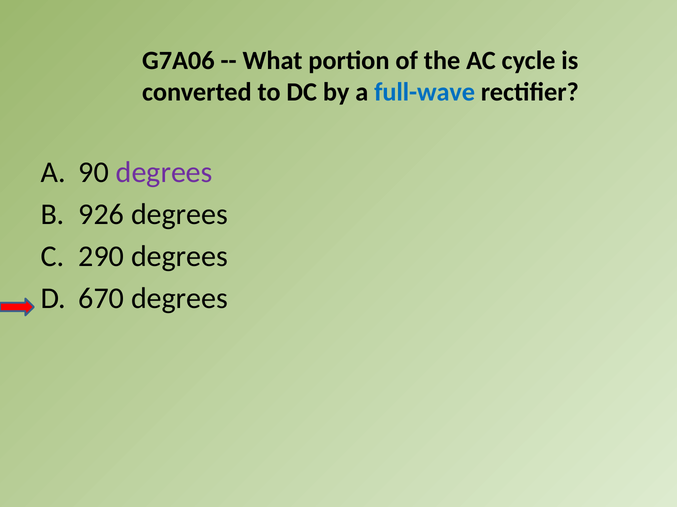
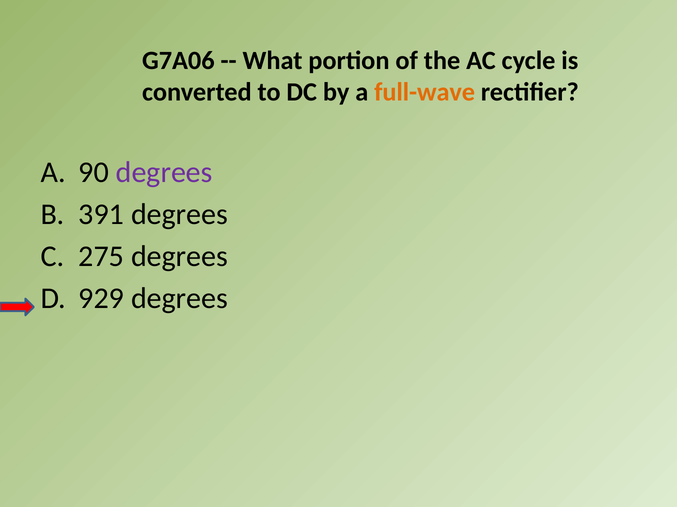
full-wave colour: blue -> orange (425, 92)
926: 926 -> 391 (101, 215)
290: 290 -> 275 (101, 257)
670: 670 -> 929 (101, 299)
